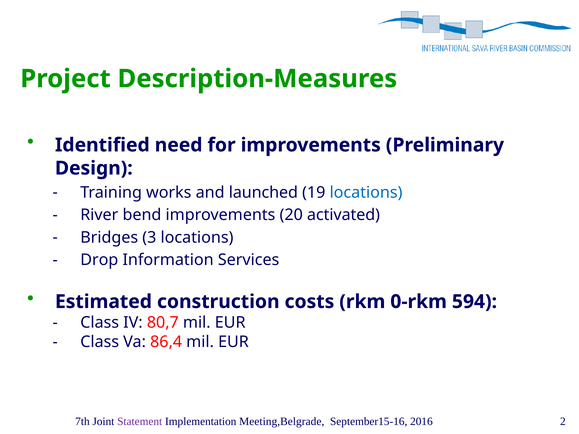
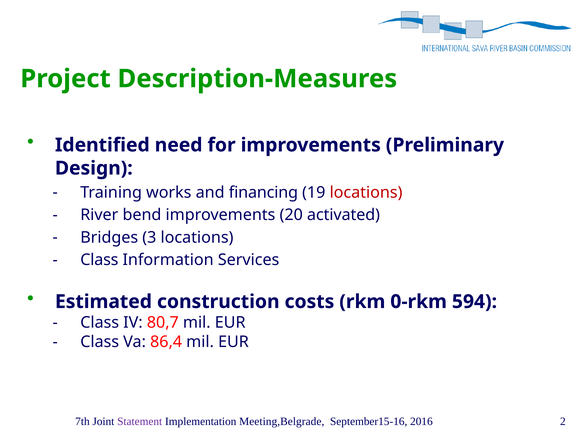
launched: launched -> financing (263, 193)
locations colour: blue -> red (366, 193)
Drop: Drop -> Class (99, 260)
